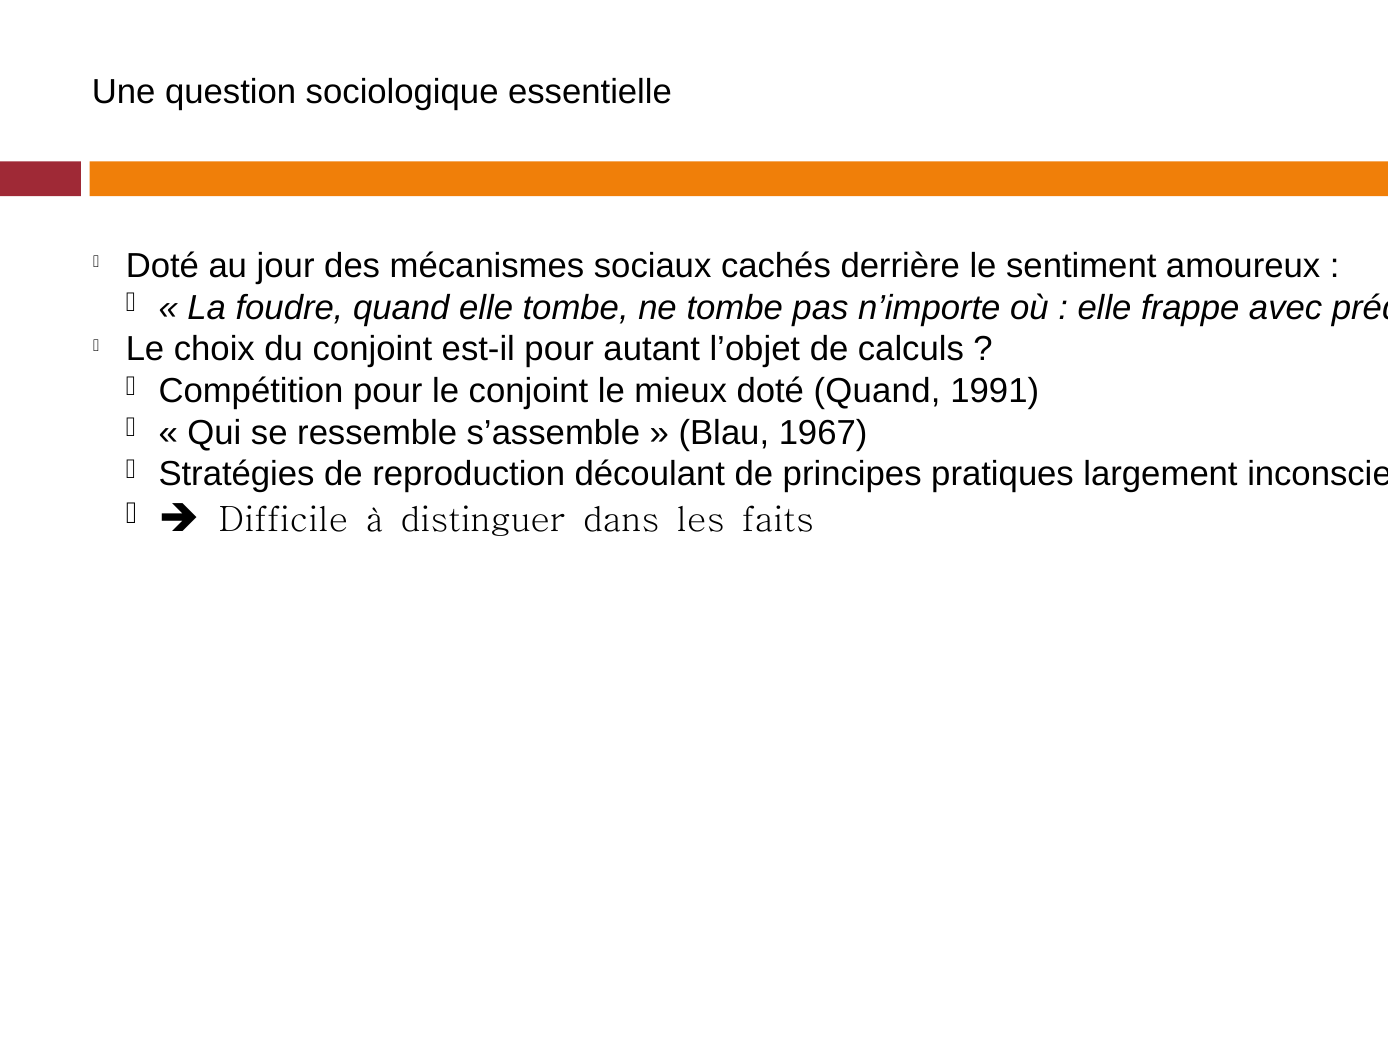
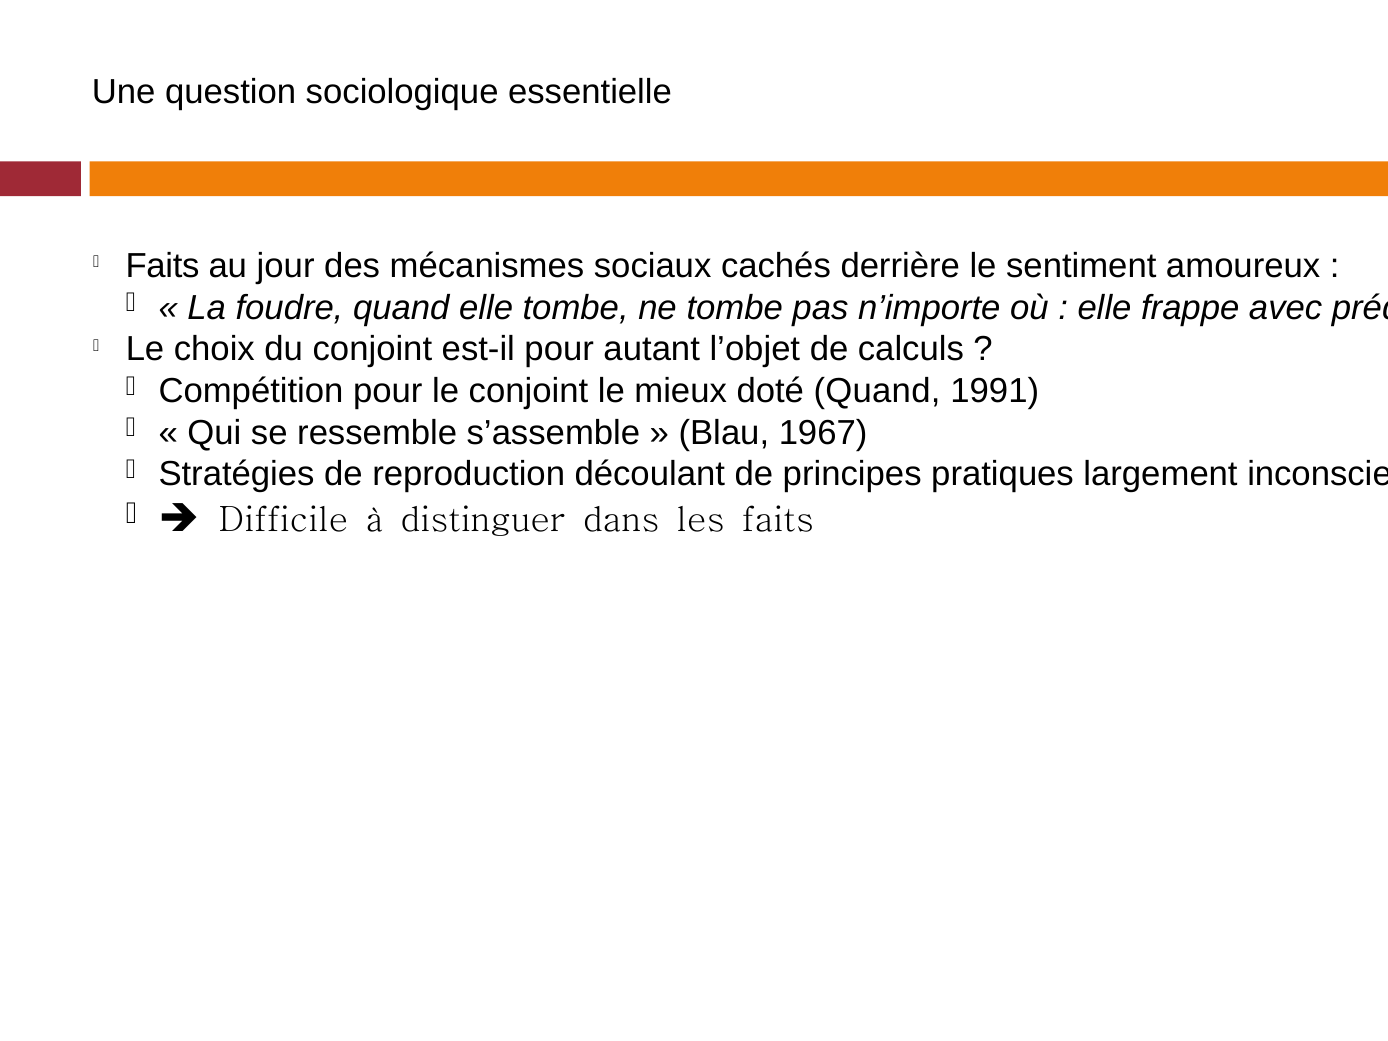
Doté: Doté -> Faits (163, 266)
